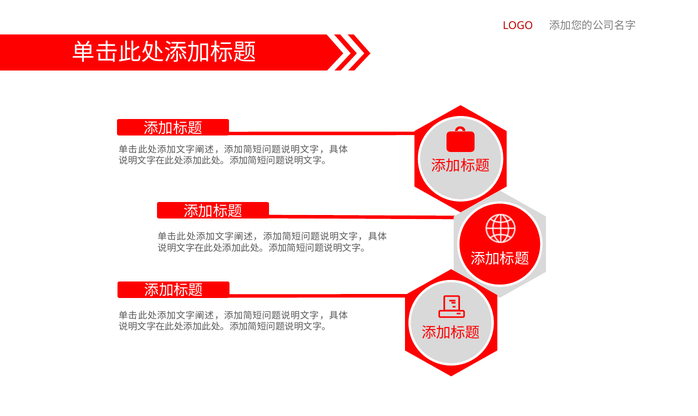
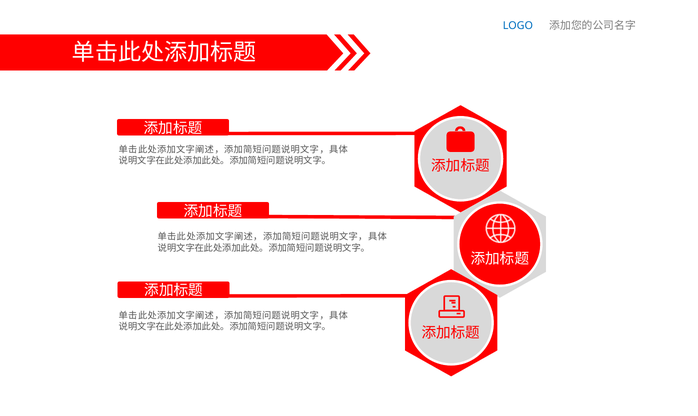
LOGO colour: red -> blue (518, 26)
